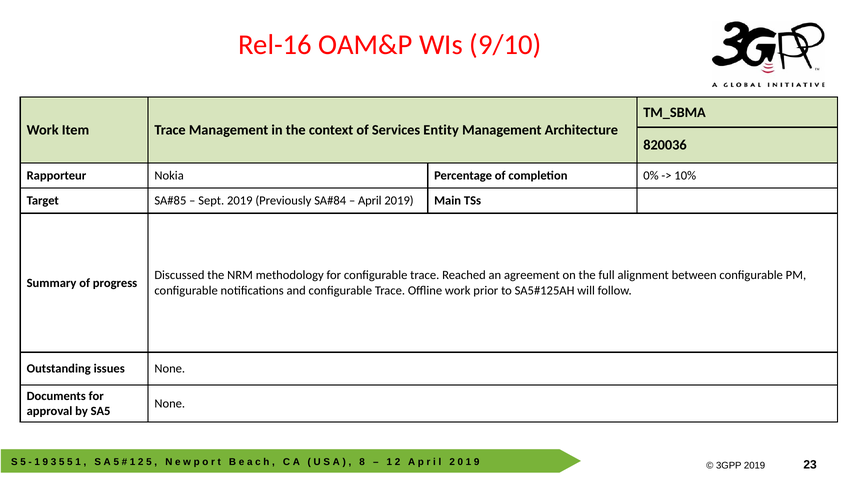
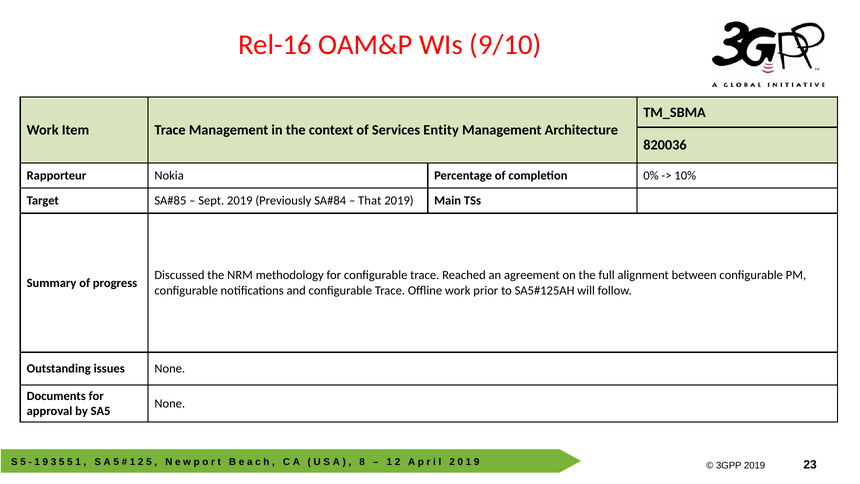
April: April -> That (370, 201)
